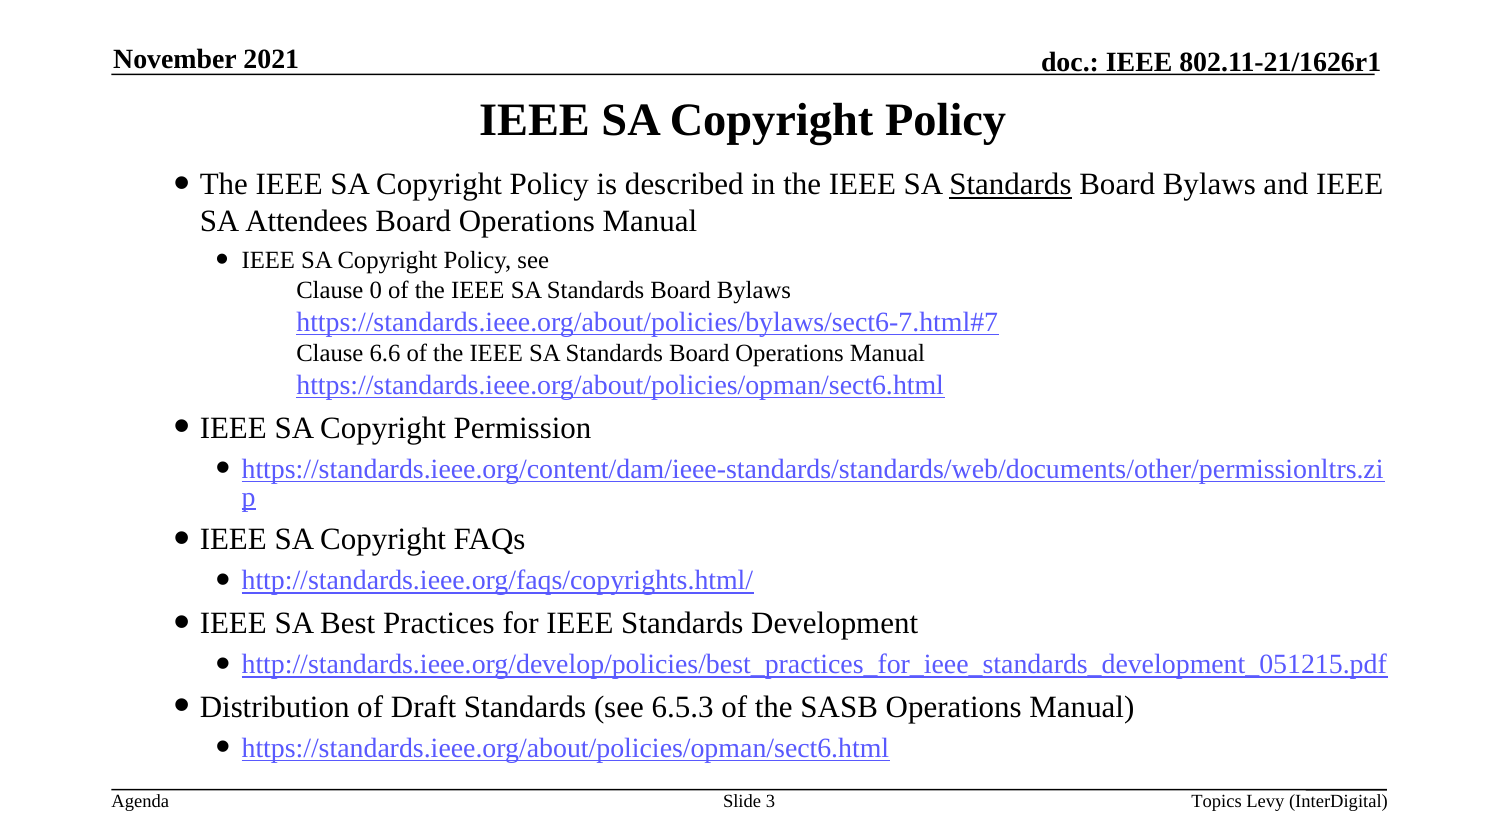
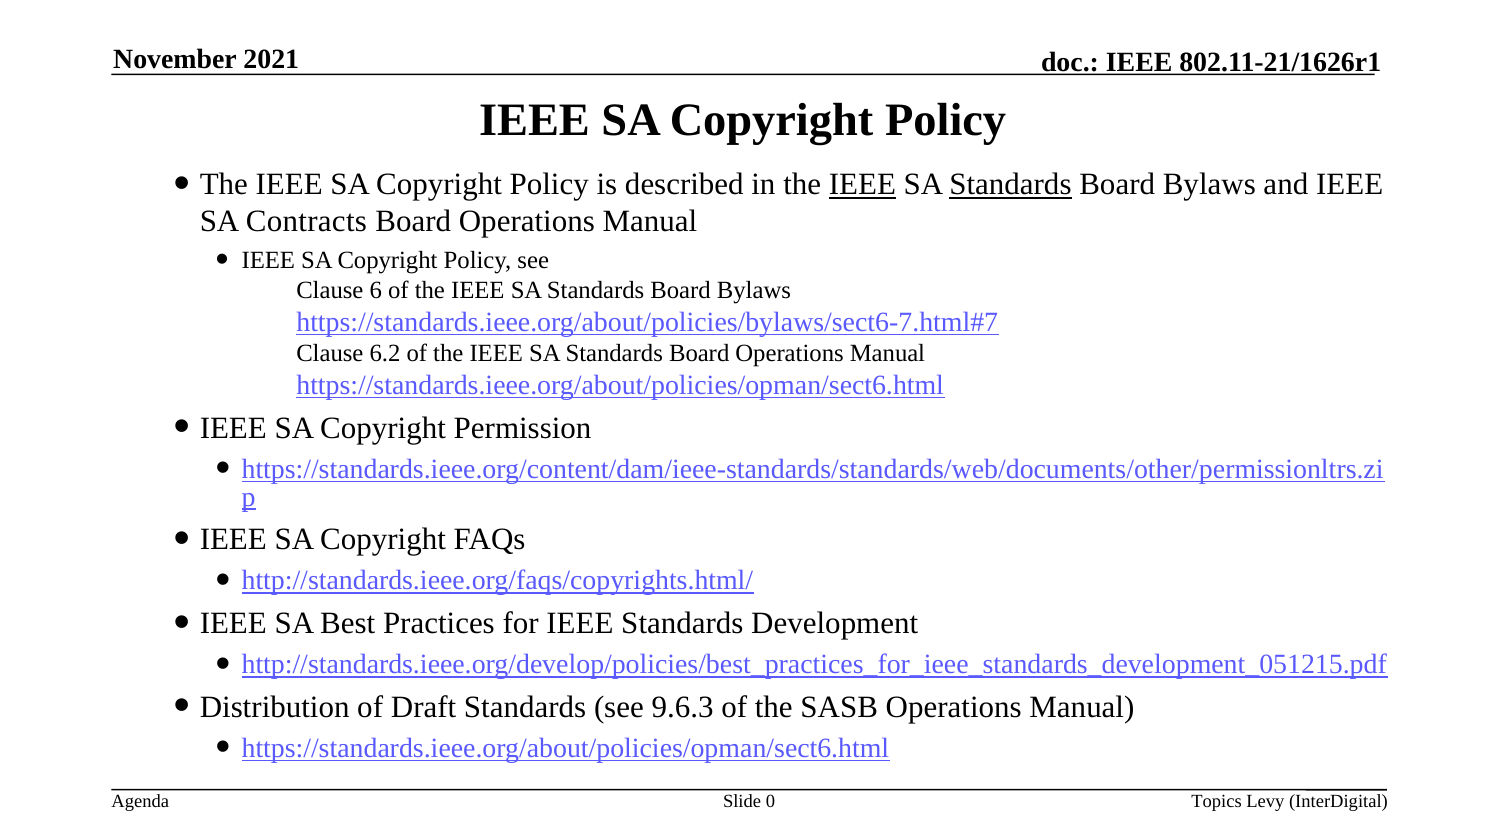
IEEE underline: none -> present (862, 184)
Attendees: Attendees -> Contracts (306, 221)
0: 0 -> 6 (376, 290)
6.6: 6.6 -> 6.2 (385, 353)
6.5.3: 6.5.3 -> 9.6.3 (683, 707)
3: 3 -> 0 (770, 802)
